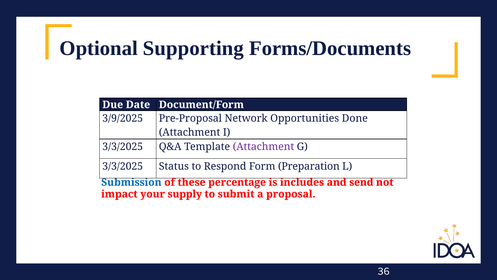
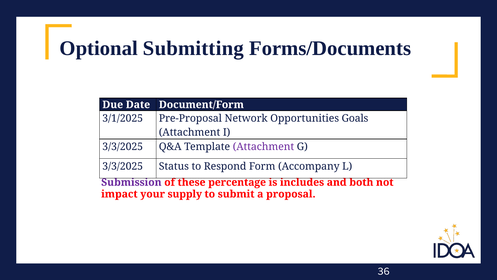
Supporting: Supporting -> Submitting (193, 48)
3/9/2025: 3/9/2025 -> 3/1/2025 (123, 118)
Done: Done -> Goals (355, 118)
Preparation: Preparation -> Accompany (309, 166)
Submission colour: blue -> purple (131, 182)
send: send -> both (361, 182)
